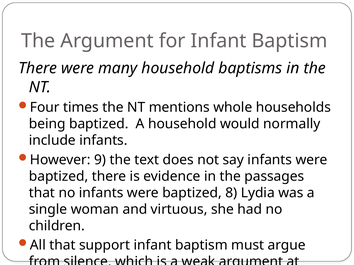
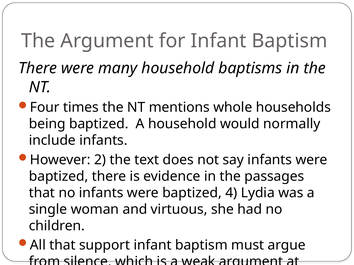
9: 9 -> 2 (100, 160)
8: 8 -> 4 (231, 193)
